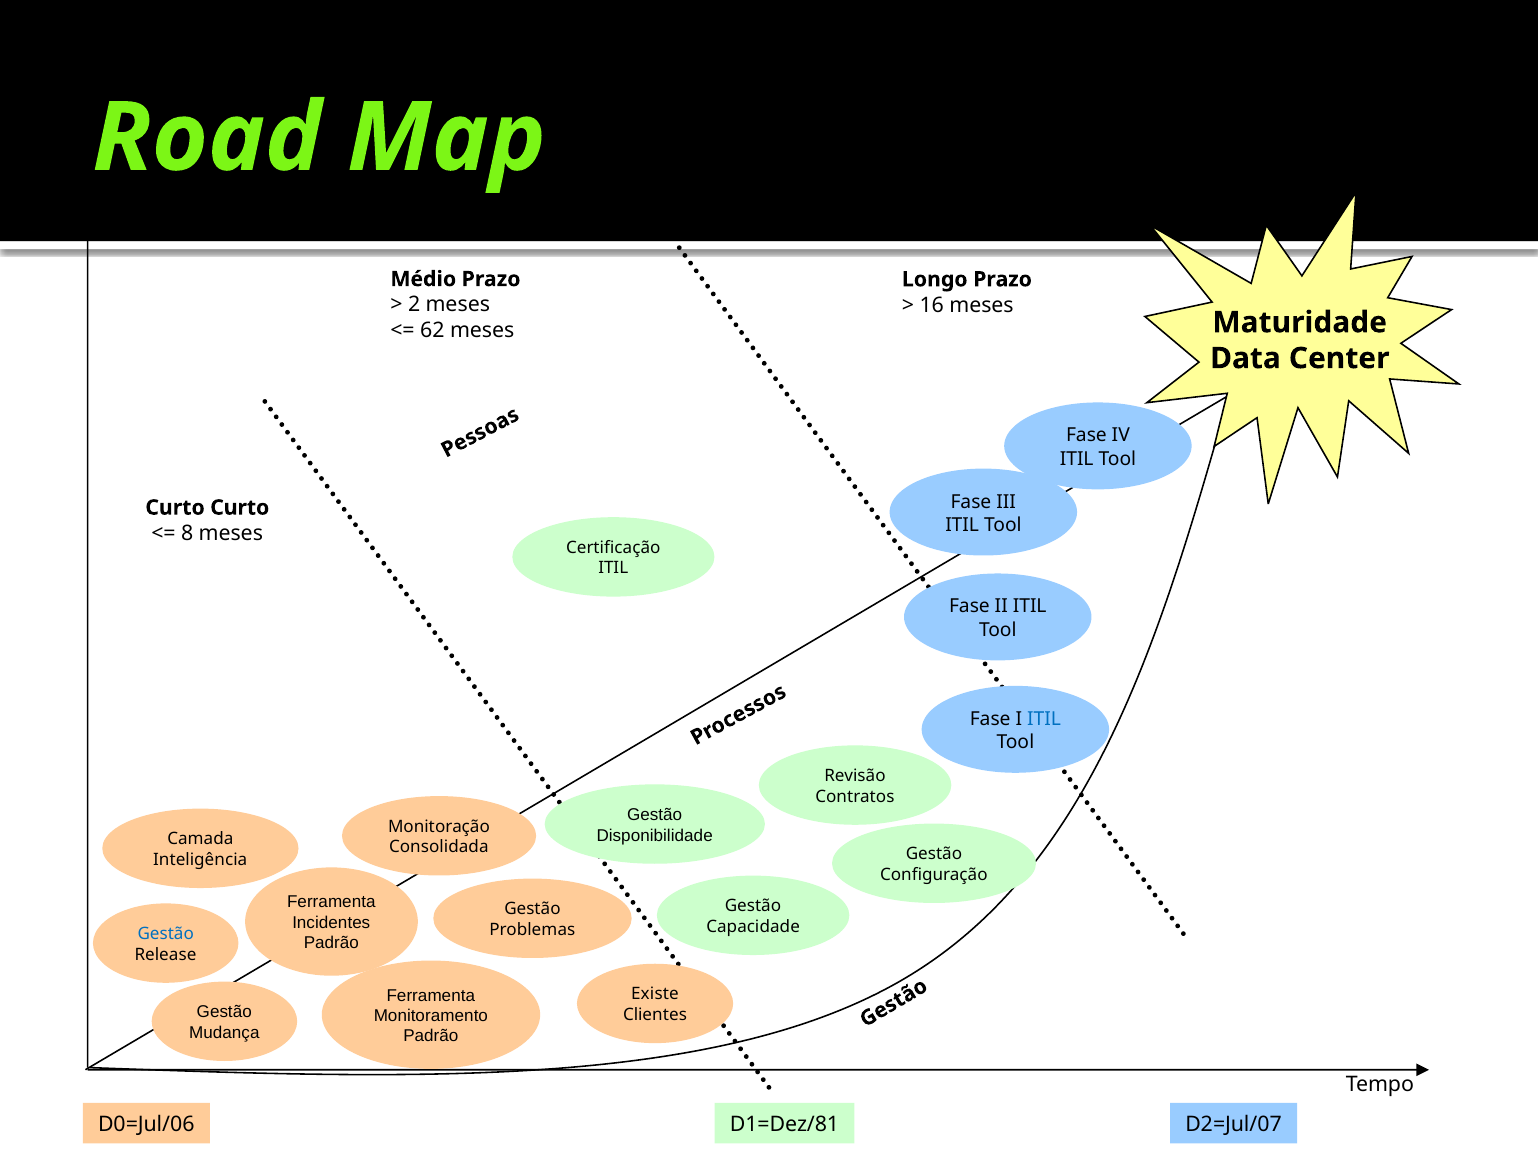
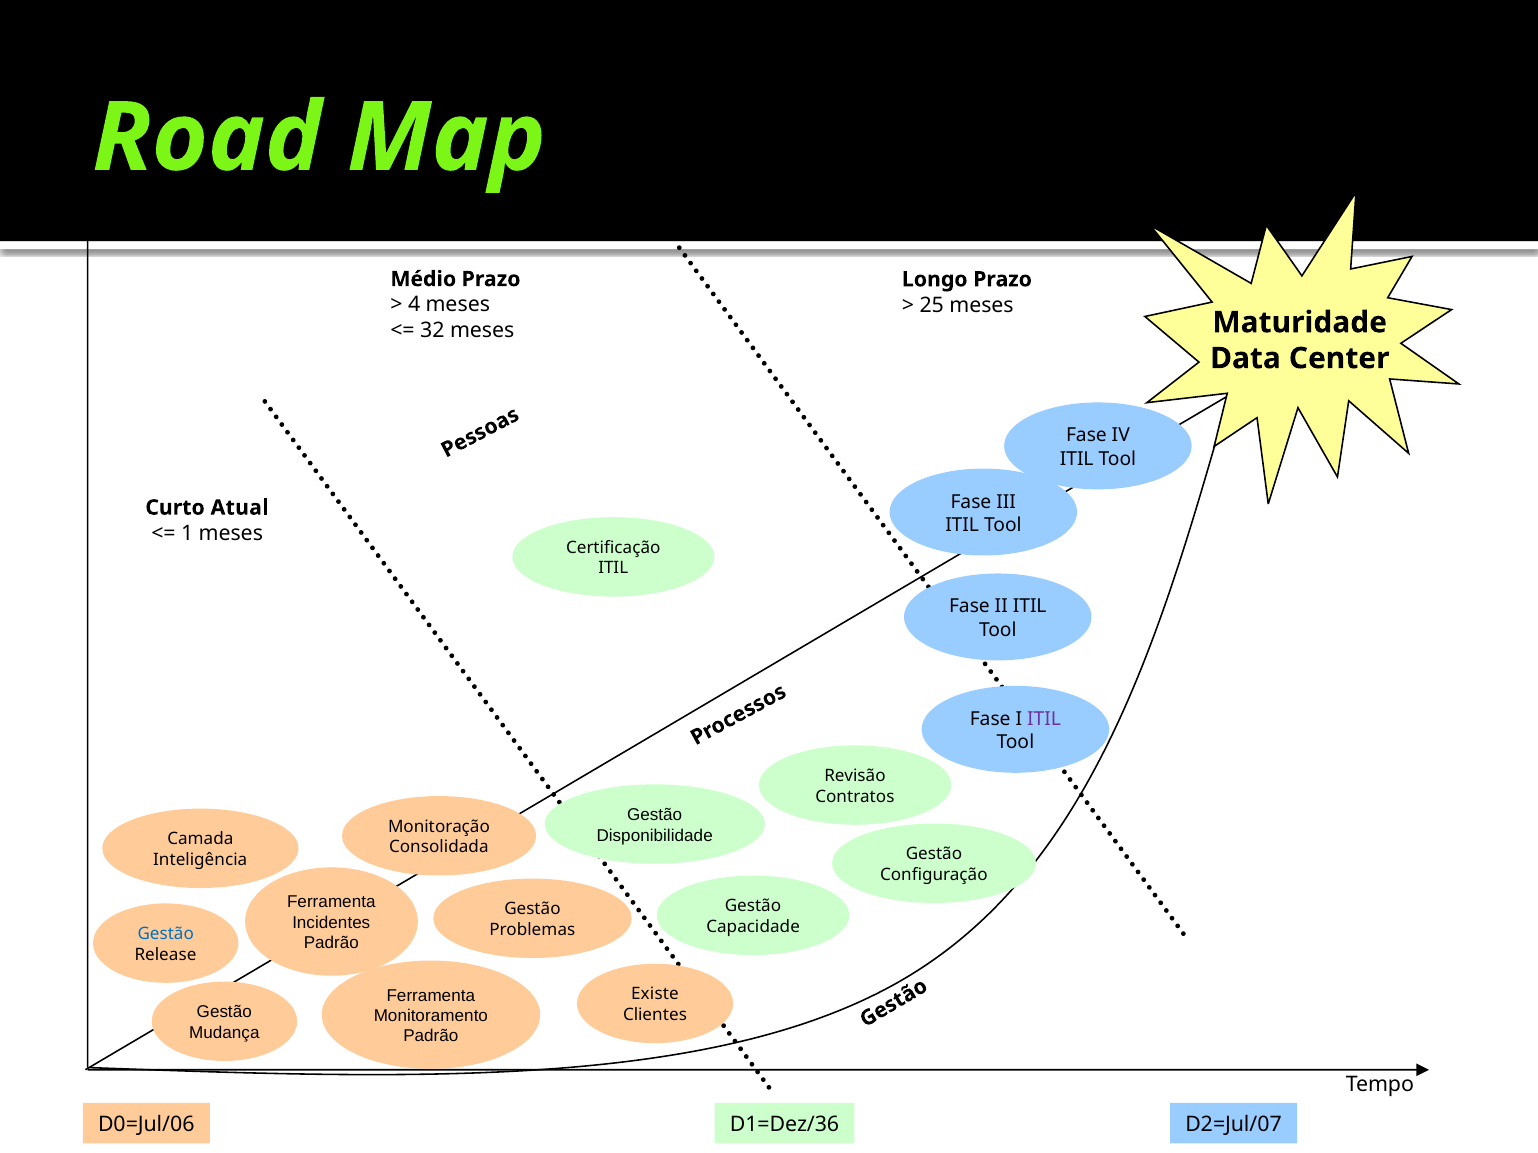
2: 2 -> 4 (414, 305)
16: 16 -> 25 (932, 305)
62: 62 -> 32 (432, 331)
Curto Curto: Curto -> Atual (240, 508)
8: 8 -> 1 (187, 533)
ITIL colour: blue -> purple (1044, 719)
D1=Dez/81: D1=Dez/81 -> D1=Dez/36 (784, 1125)
